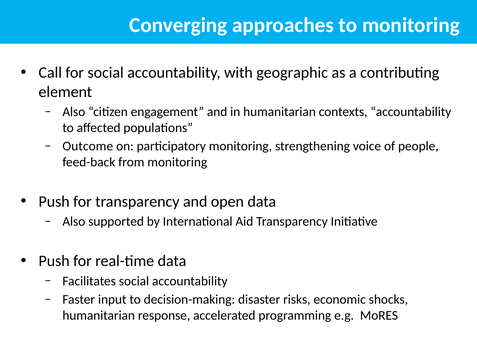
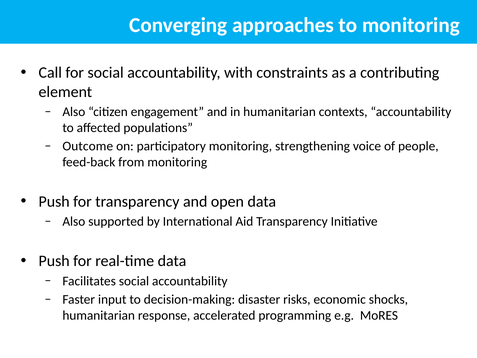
geographic: geographic -> constraints (292, 73)
